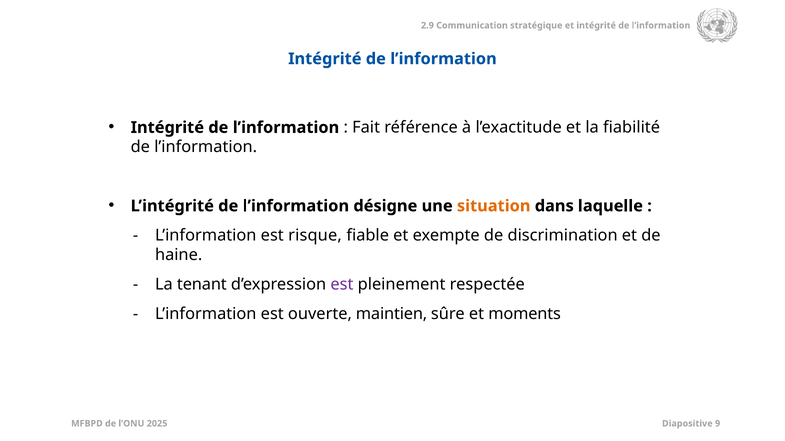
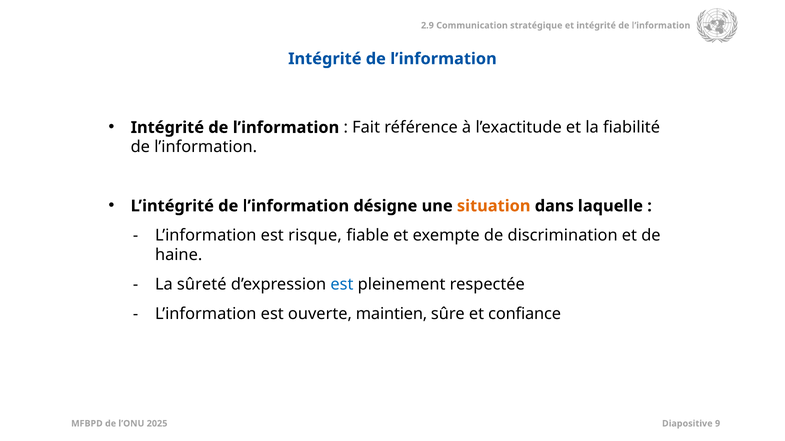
tenant: tenant -> sûreté (202, 285)
est colour: purple -> blue (342, 285)
moments: moments -> confiance (525, 314)
